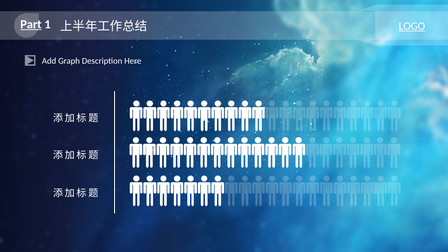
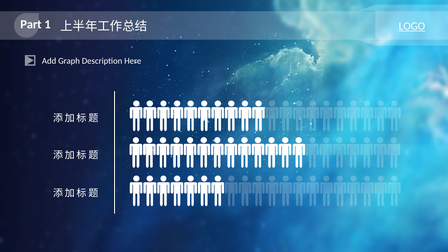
Part underline: present -> none (31, 24)
